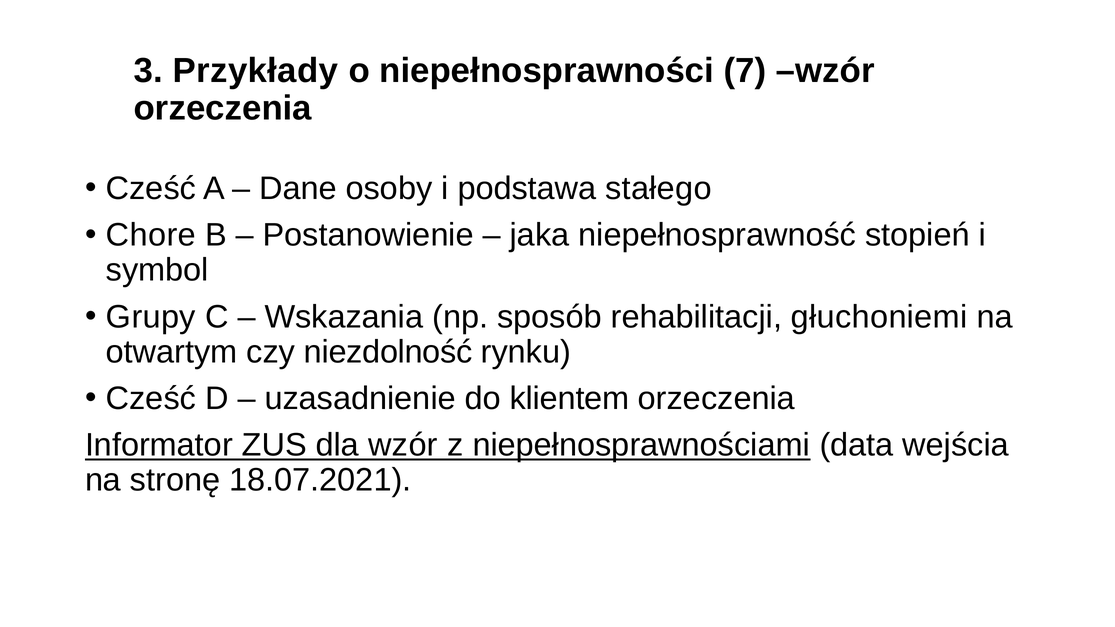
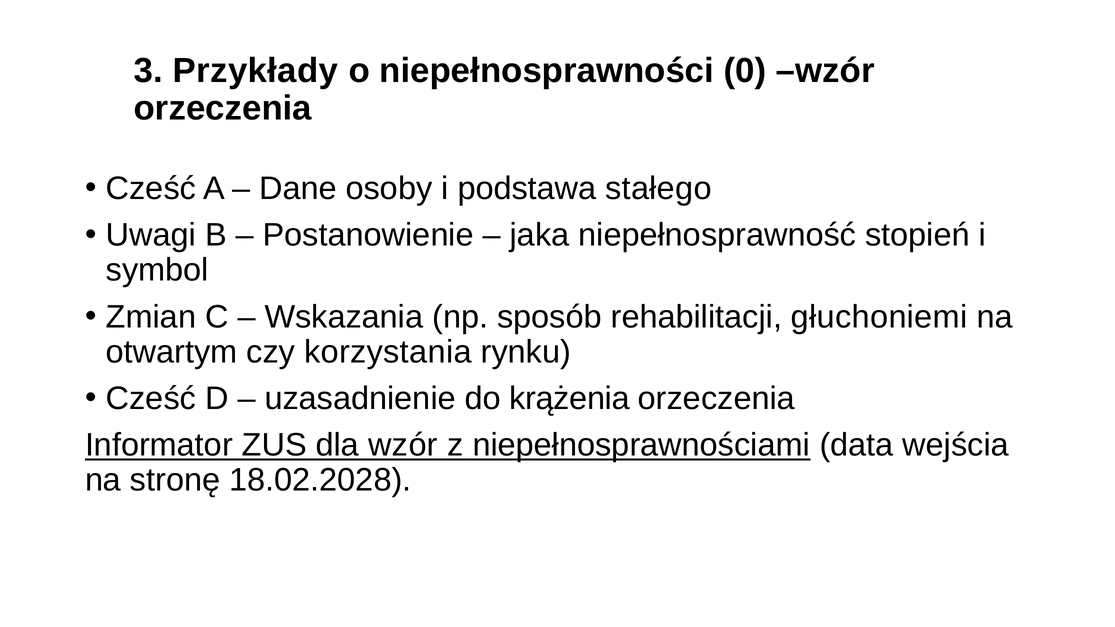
7: 7 -> 0 (745, 71)
Chore: Chore -> Uwagi (151, 235)
Grupy: Grupy -> Zmian (151, 317)
niezdolność: niezdolność -> korzystania (388, 352)
klientem: klientem -> krążenia (570, 399)
18.07.2021: 18.07.2021 -> 18.02.2028 (320, 480)
